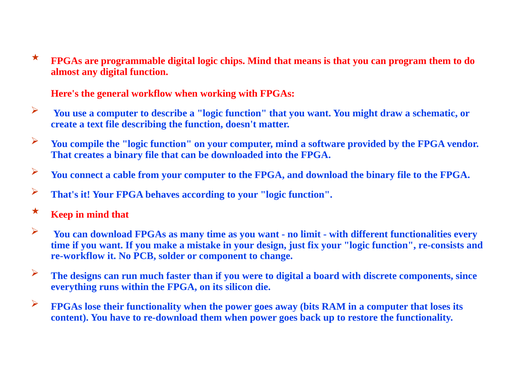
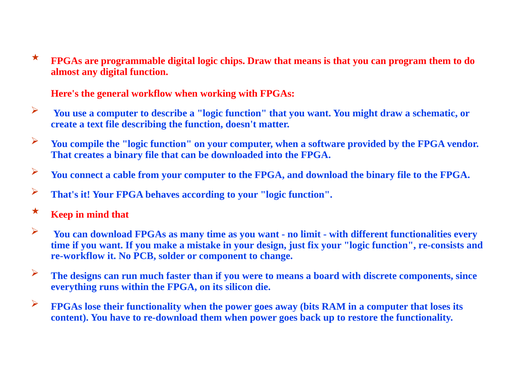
chips Mind: Mind -> Draw (259, 61)
computer mind: mind -> when (287, 144)
to digital: digital -> means (290, 276)
